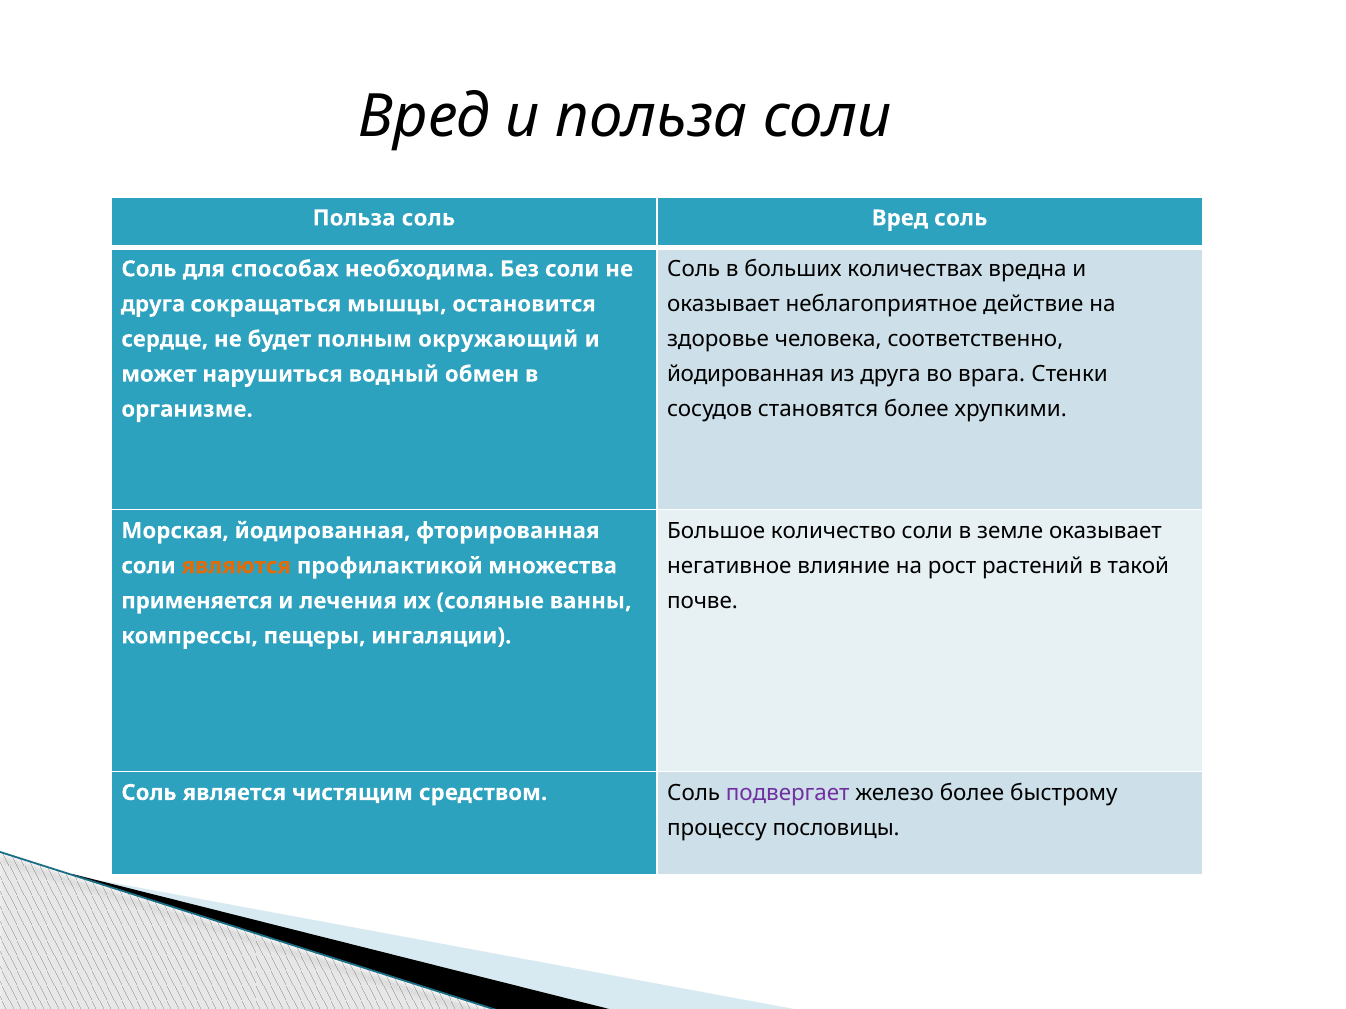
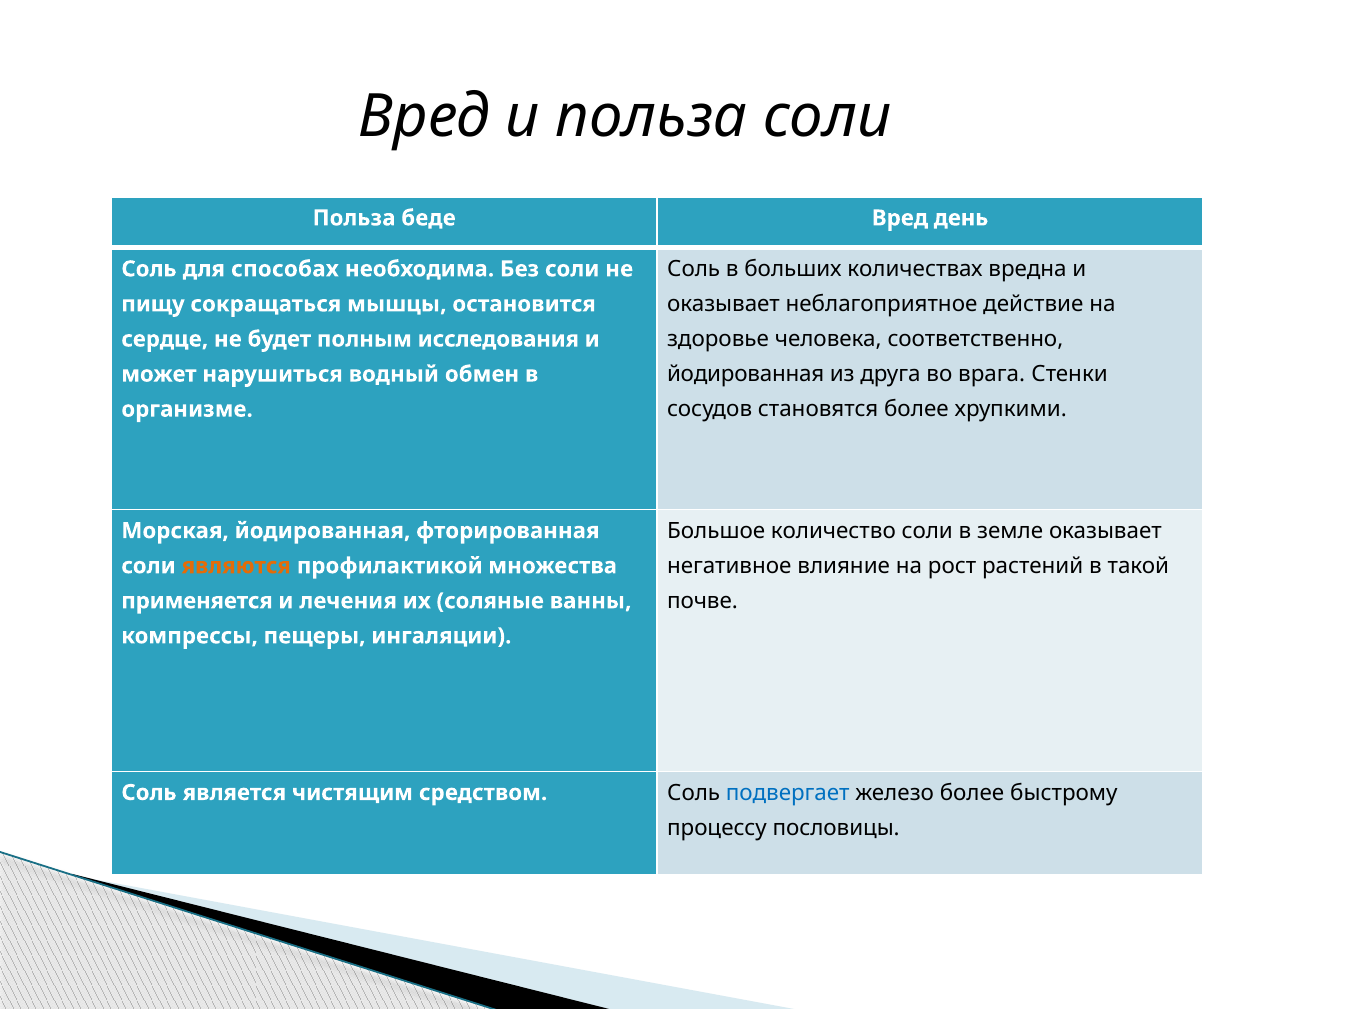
Польза соль: соль -> беде (428, 218)
Вред соль: соль -> день (961, 218)
друга: друга -> пищу (153, 304)
окружающий: окружающий -> исследования (498, 339)
подвергает colour: purple -> blue (788, 793)
